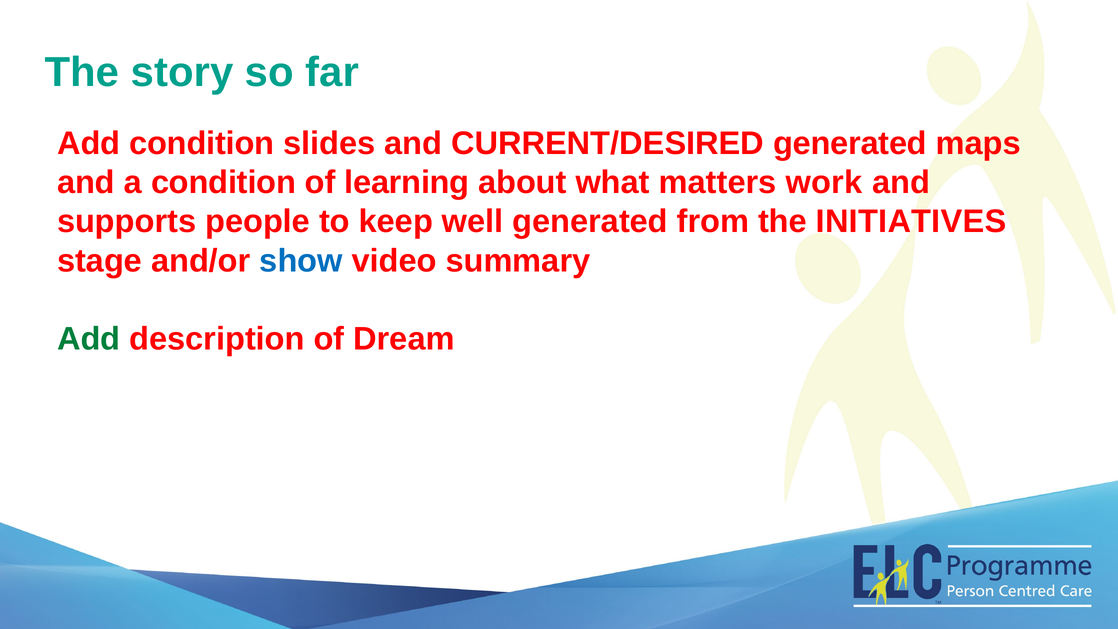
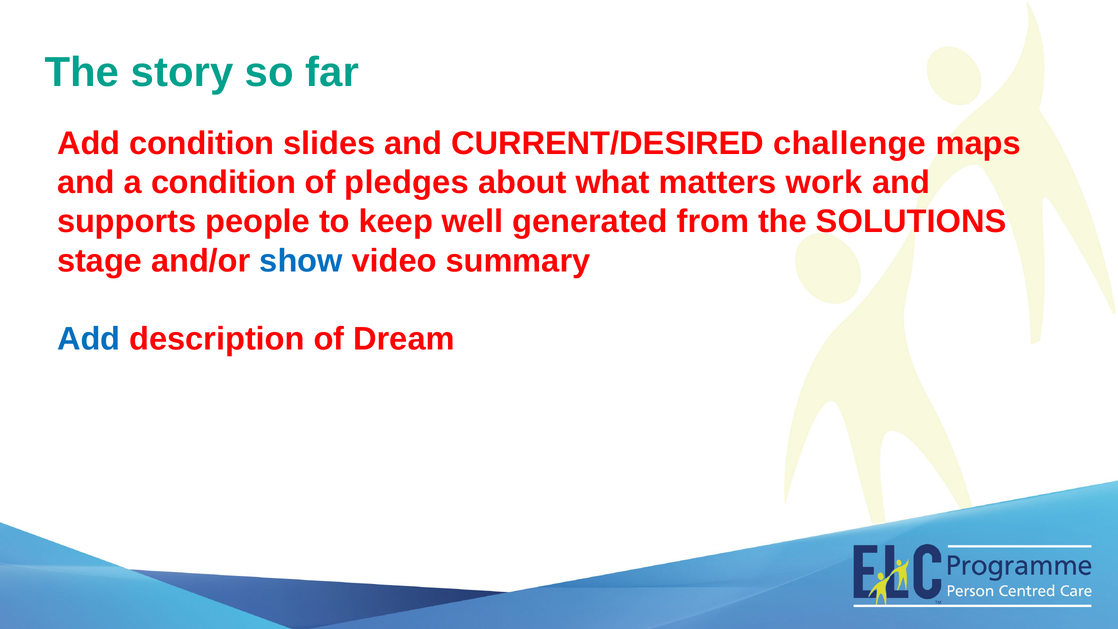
CURRENT/DESIRED generated: generated -> challenge (850, 143)
learning: learning -> pledges (407, 182)
INITIATIVES: INITIATIVES -> SOLUTIONS (911, 222)
Add colour: green -> blue (89, 339)
